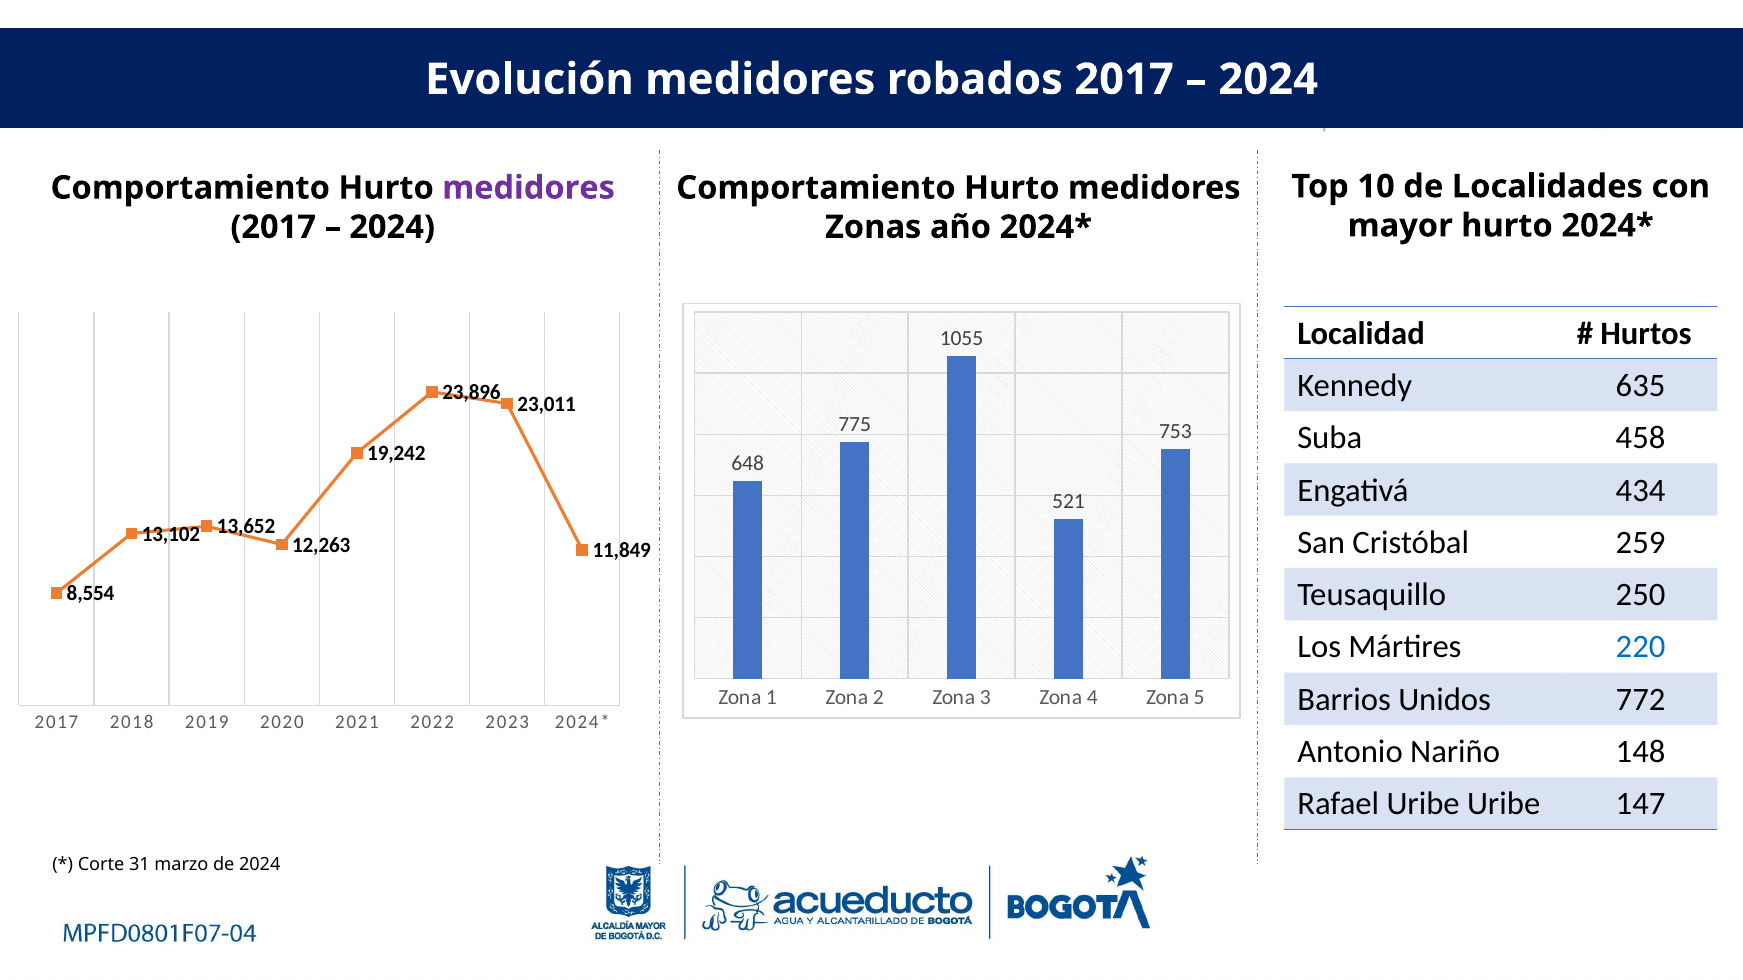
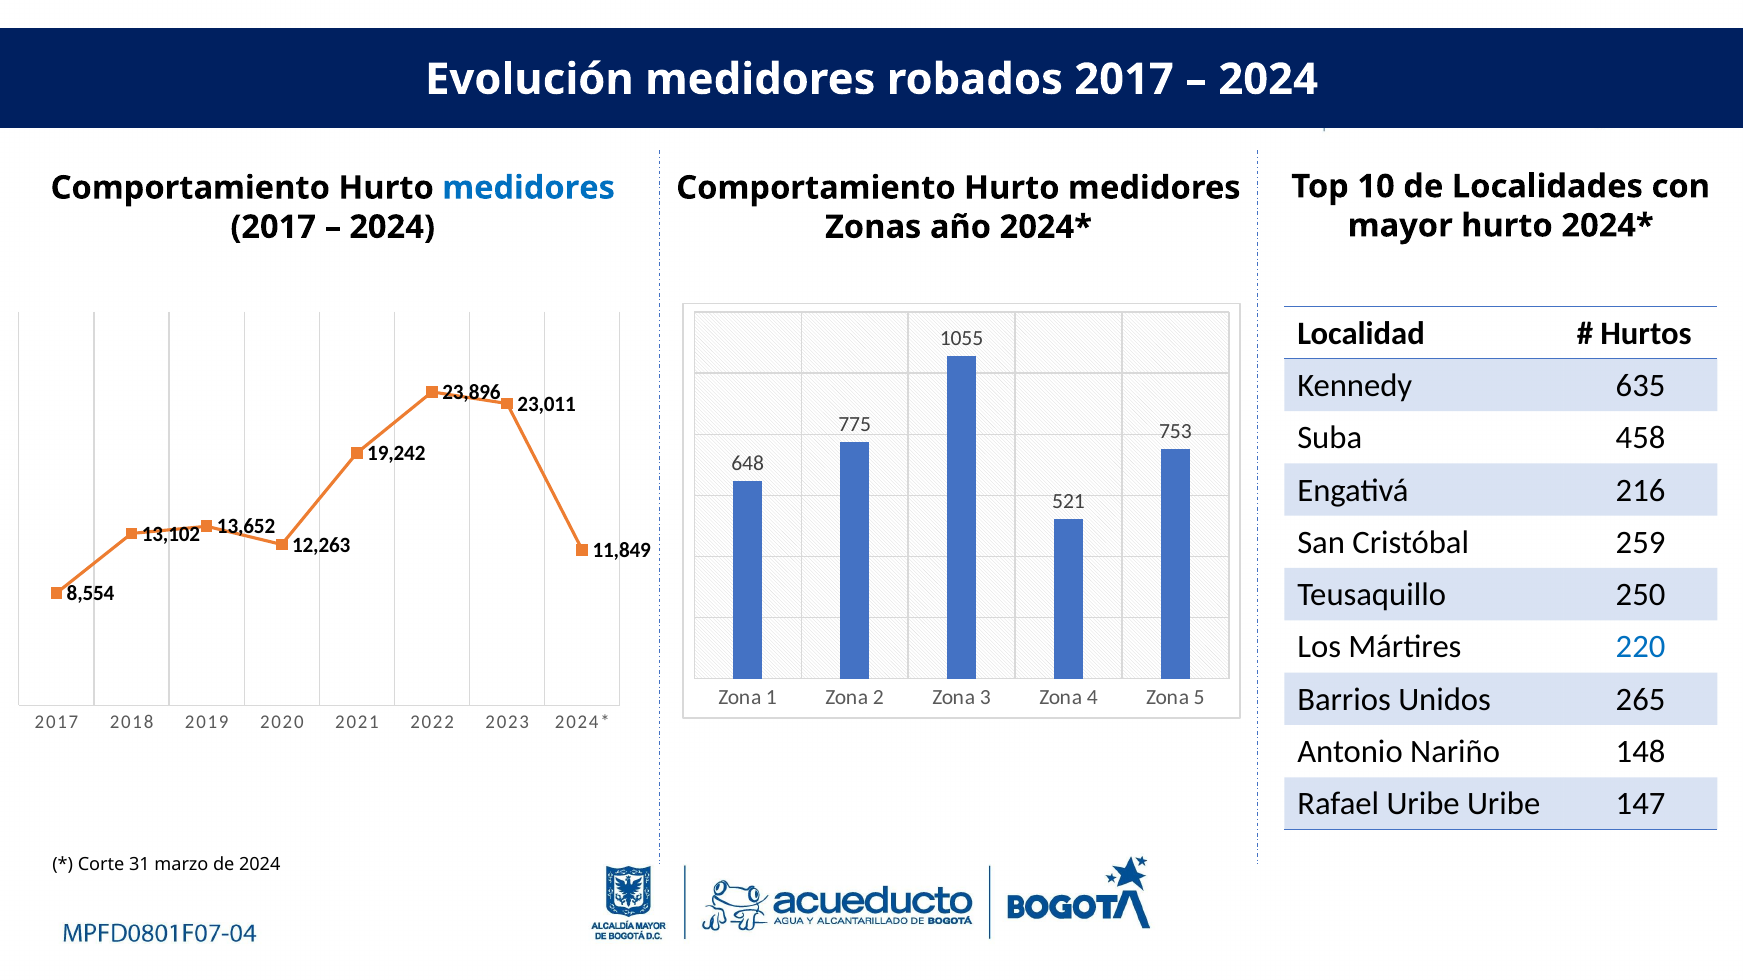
medidores colour: purple -> blue (529, 188)
434: 434 -> 216 (1641, 490)
772: 772 -> 265 (1641, 700)
